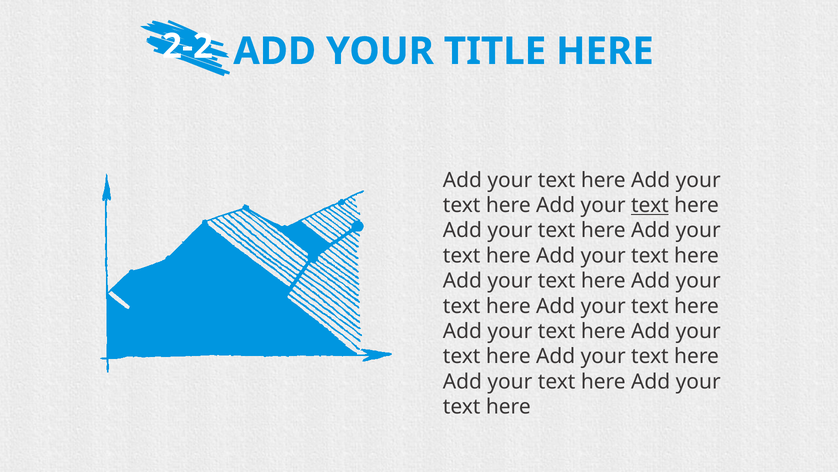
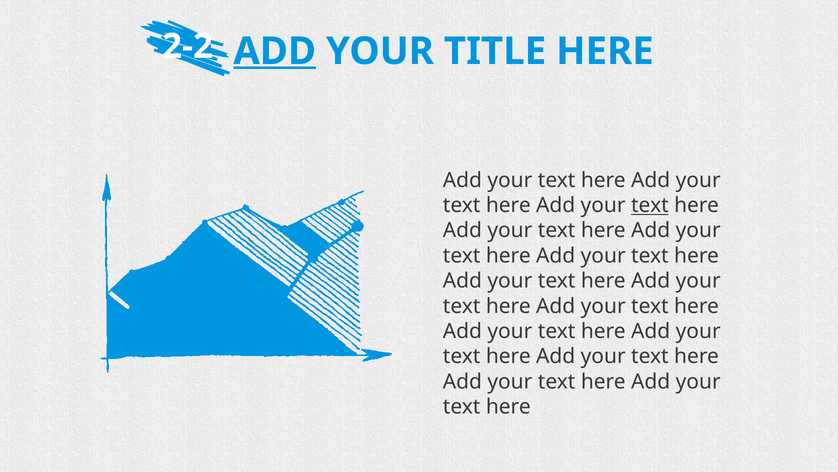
ADD underline: none -> present (275, 51)
